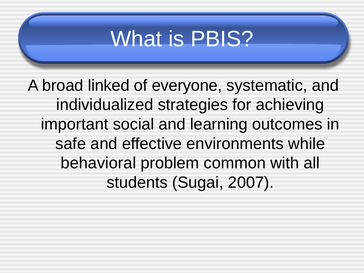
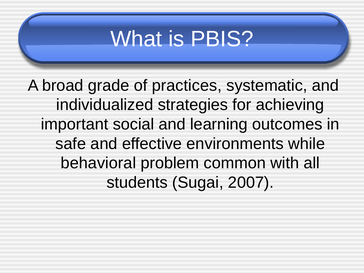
linked: linked -> grade (109, 85)
everyone: everyone -> practices (187, 85)
